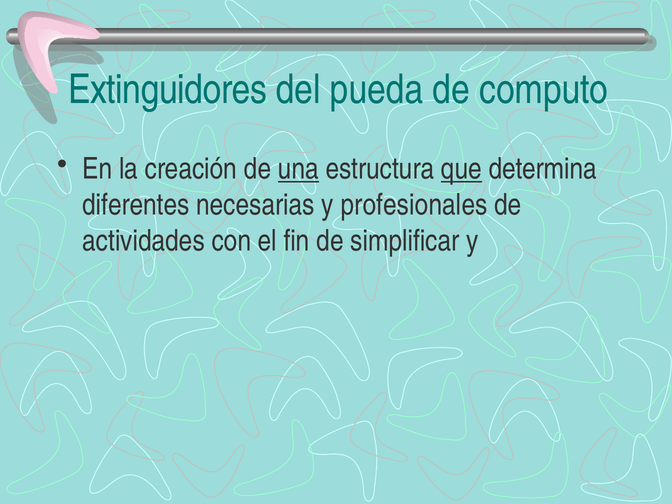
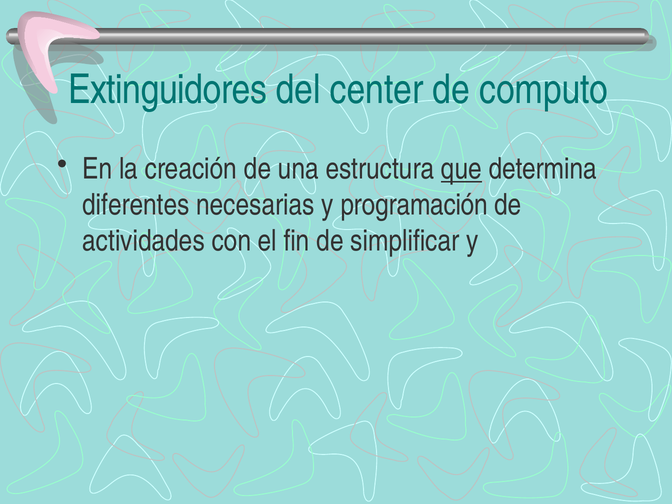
pueda: pueda -> center (377, 90)
una underline: present -> none (298, 169)
profesionales: profesionales -> programación (414, 205)
